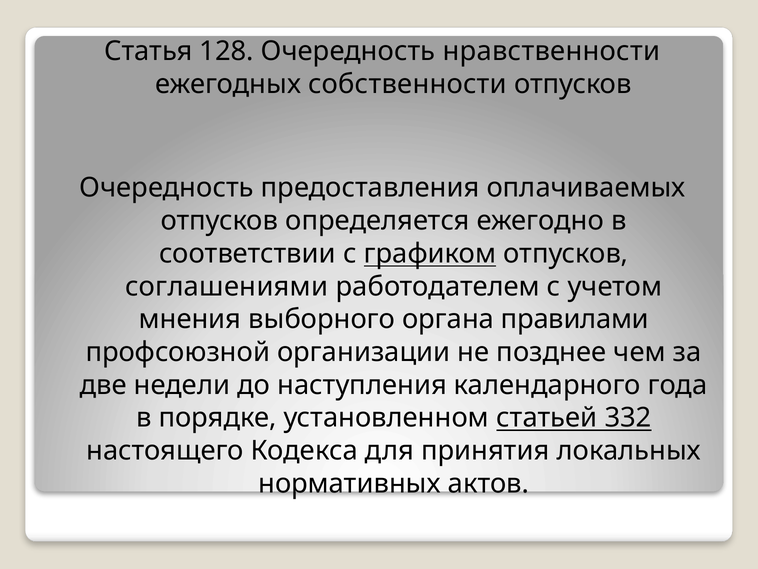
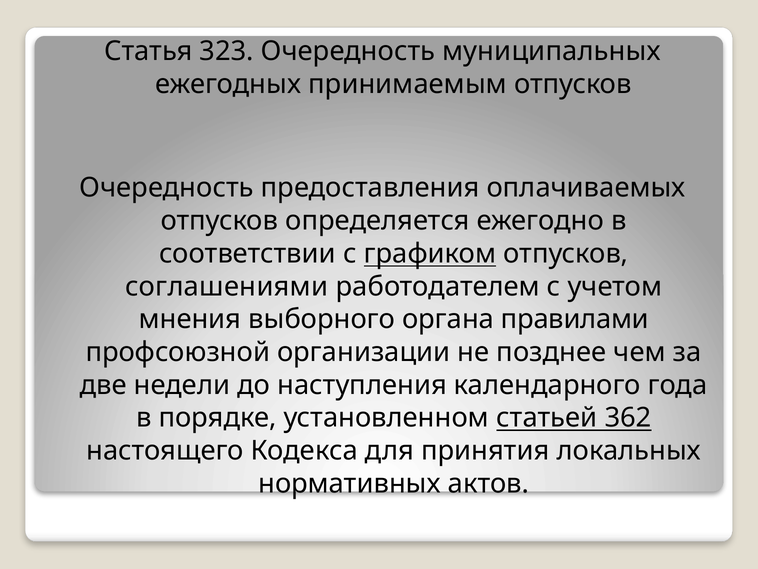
128: 128 -> 323 (227, 51)
нравственности: нравственности -> муниципальных (551, 51)
собственности: собственности -> принимаемым (408, 84)
332: 332 -> 362 (628, 418)
